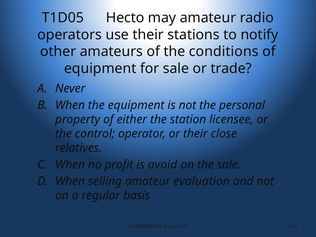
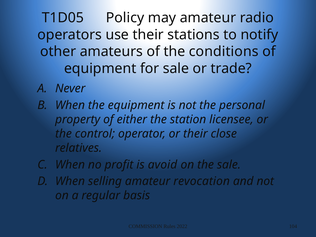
Hecto: Hecto -> Policy (125, 18)
evaluation: evaluation -> revocation (202, 181)
